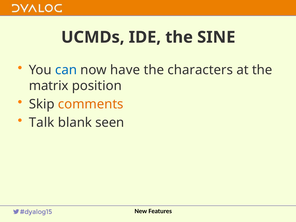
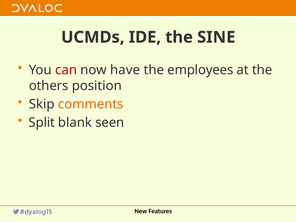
can colour: blue -> red (66, 70)
characters: characters -> employees (200, 70)
matrix: matrix -> others (49, 86)
Talk: Talk -> Split (42, 123)
